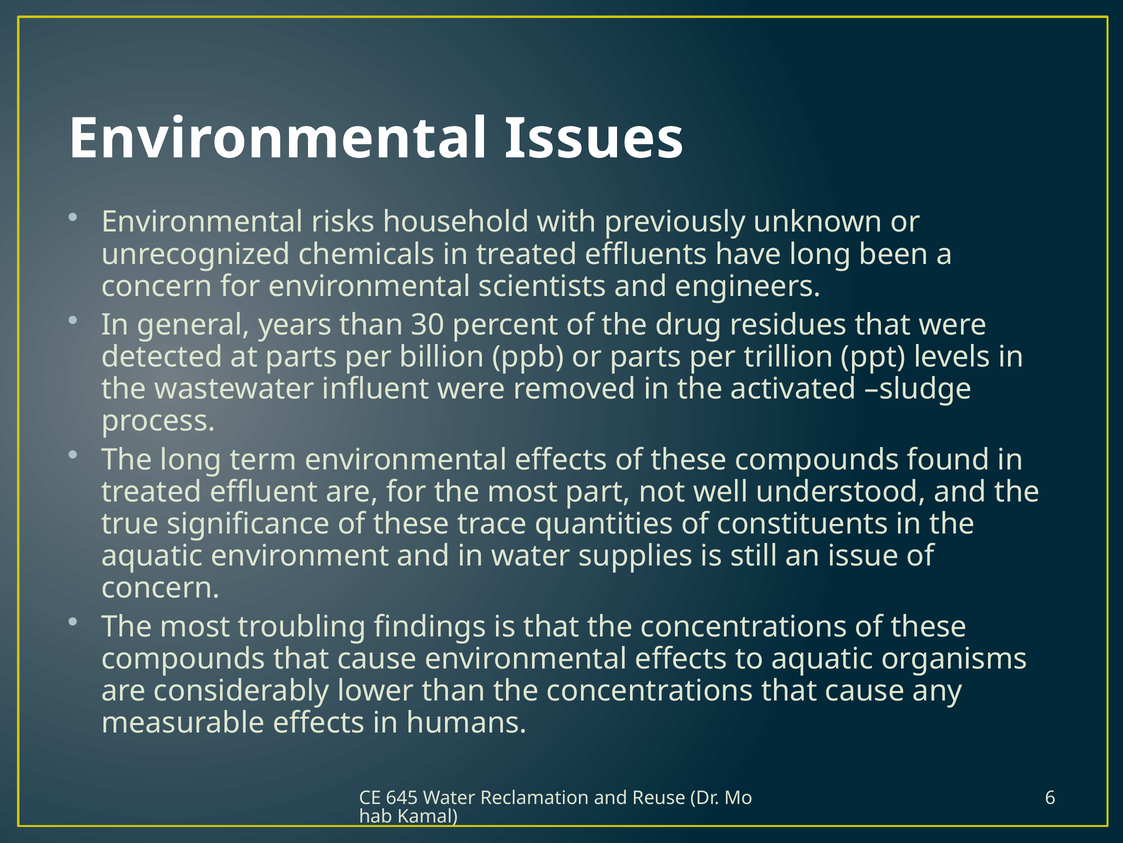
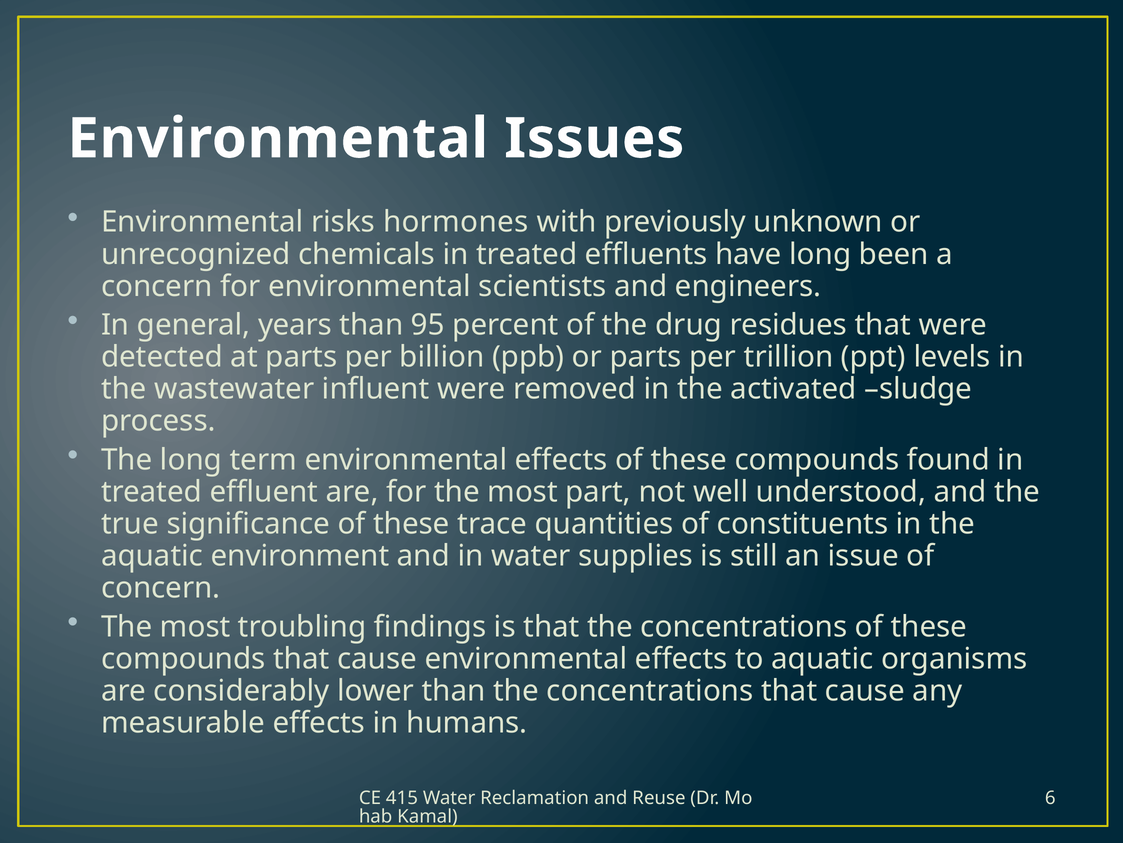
household: household -> hormones (456, 222)
30: 30 -> 95 (428, 325)
645: 645 -> 415 (402, 797)
